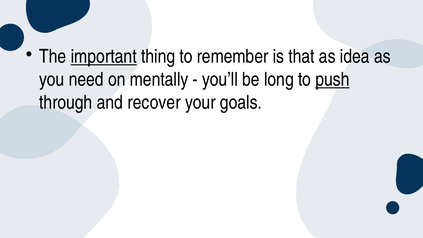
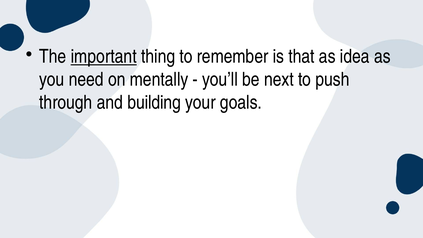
long: long -> next (279, 80)
push underline: present -> none (332, 80)
recover: recover -> building (154, 103)
